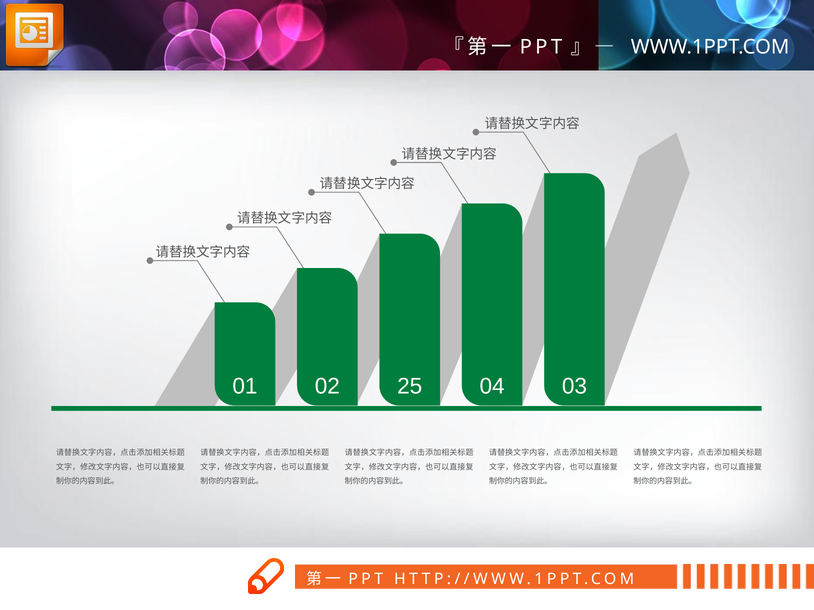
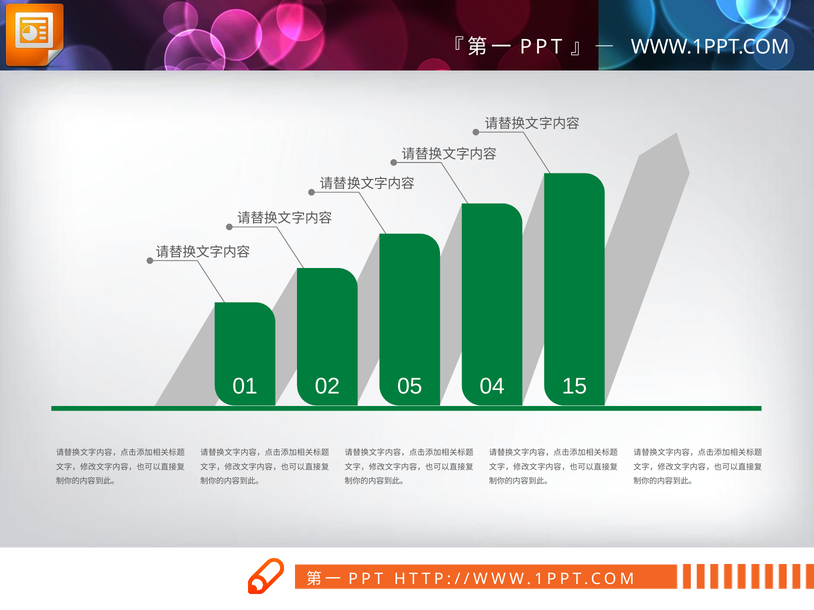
25: 25 -> 05 (410, 386)
03: 03 -> 15 (574, 386)
